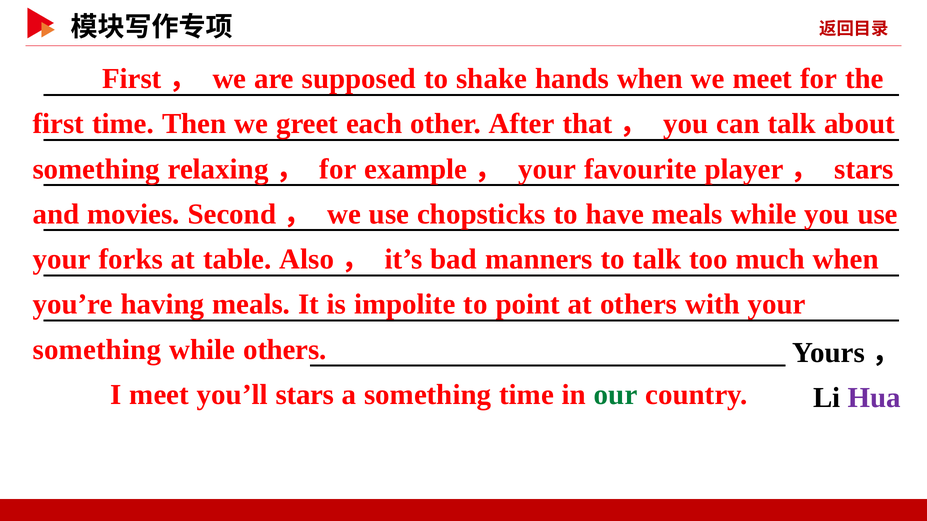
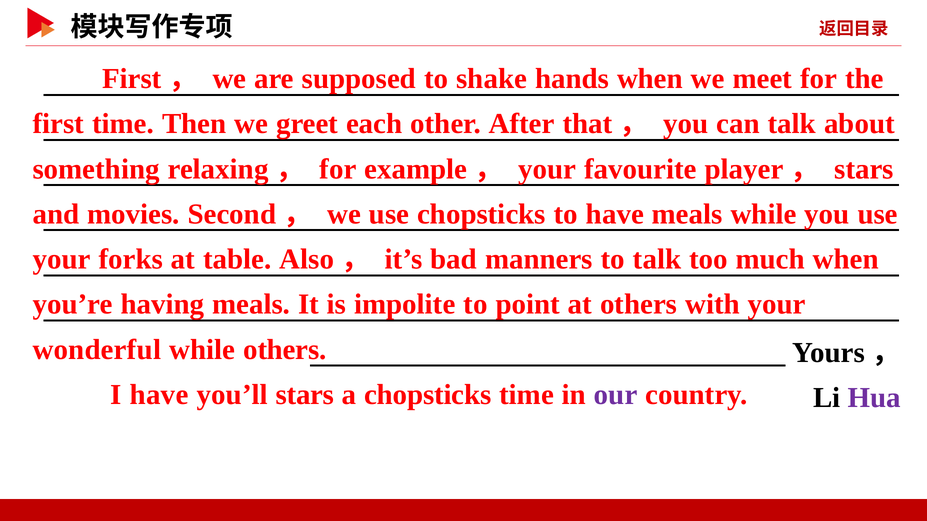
something: something -> wonderful (97, 350)
I meet: meet -> have (159, 395)
a something: something -> chopsticks (428, 395)
our colour: green -> purple (616, 395)
